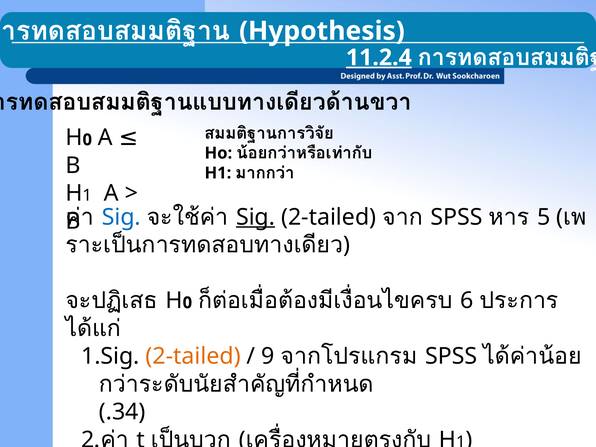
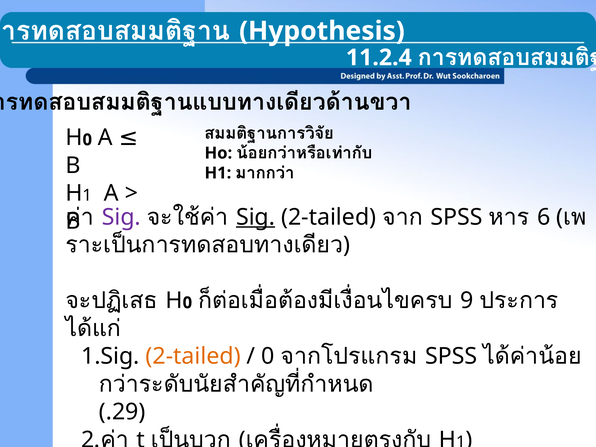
11.2.4 underline: present -> none (379, 58)
Sig colour: blue -> purple (121, 217)
5: 5 -> 6 (544, 217)
6: 6 -> 9 (467, 301)
9: 9 -> 0 (268, 356)
.34: .34 -> .29 (122, 412)
